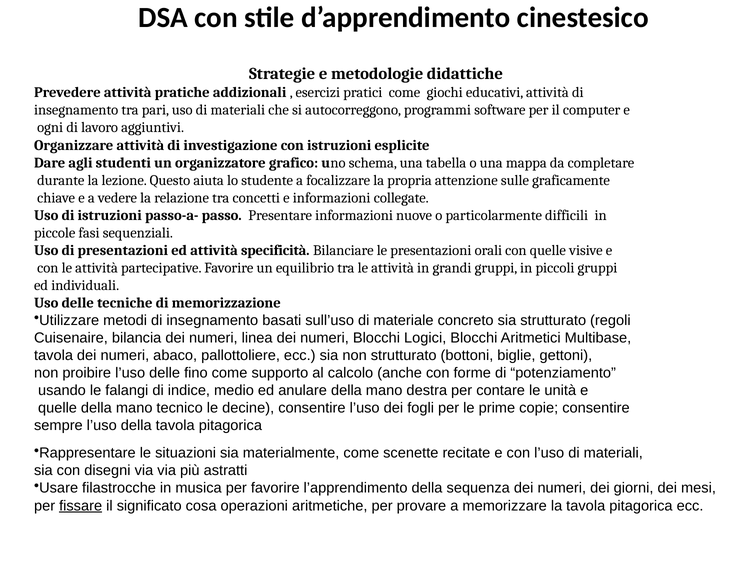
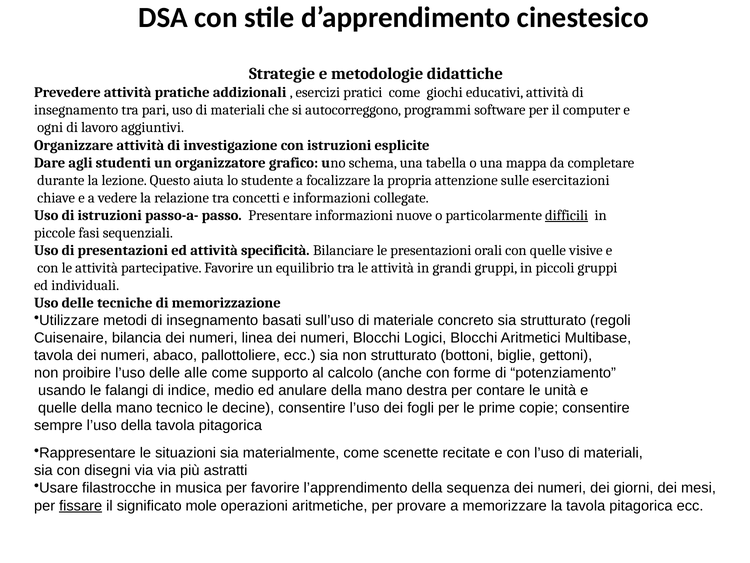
graficamente: graficamente -> esercitazioni (571, 180)
difficili underline: none -> present (567, 215)
fino: fino -> alle (196, 373)
cosa: cosa -> mole (201, 505)
